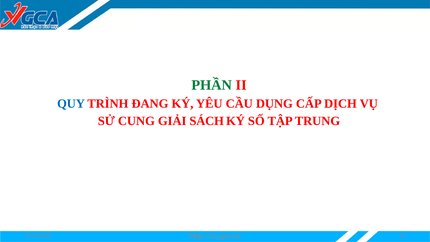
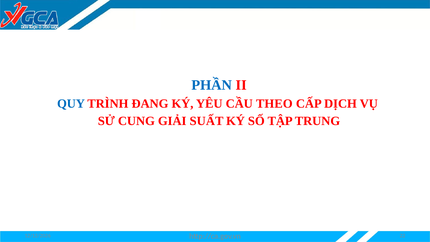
PHẦN colour: green -> blue (212, 85)
DỤNG: DỤNG -> THEO (274, 104)
SÁCH: SÁCH -> SUẤT (207, 121)
